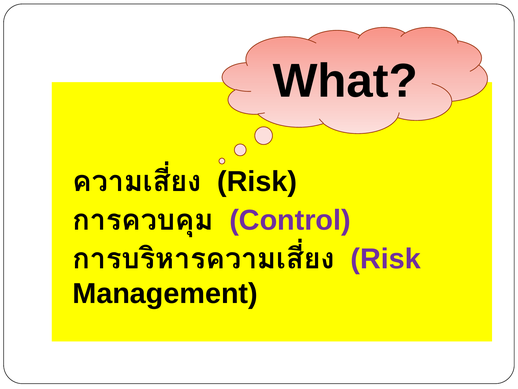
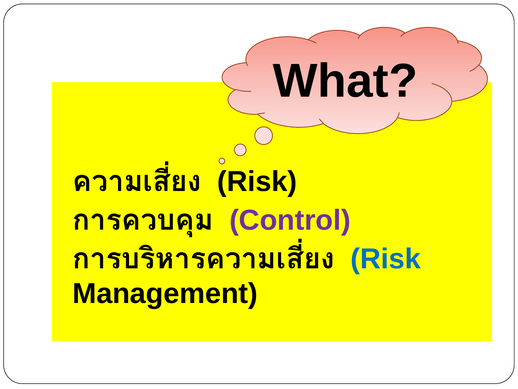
Risk colour: purple -> blue (386, 259)
